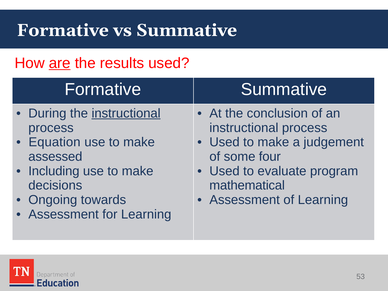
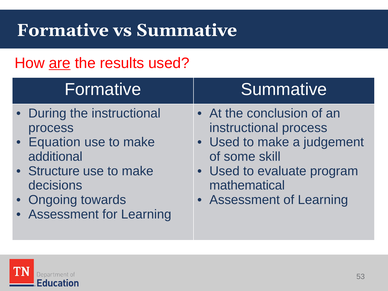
instructional underline: present -> none (126, 113)
assessed: assessed -> additional (55, 157)
four: four -> skill (270, 157)
Including: Including -> Structure (54, 171)
